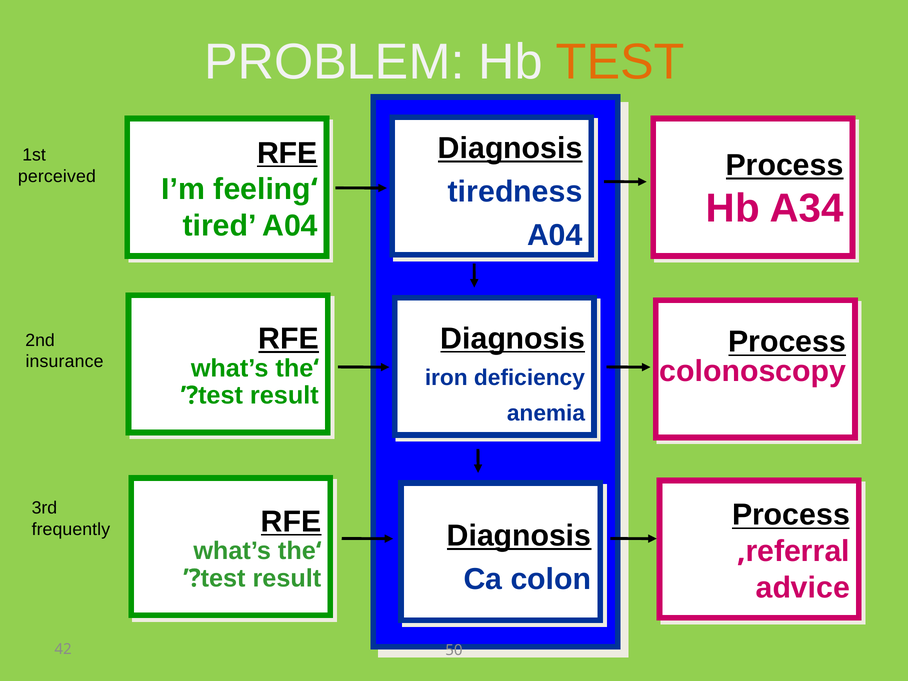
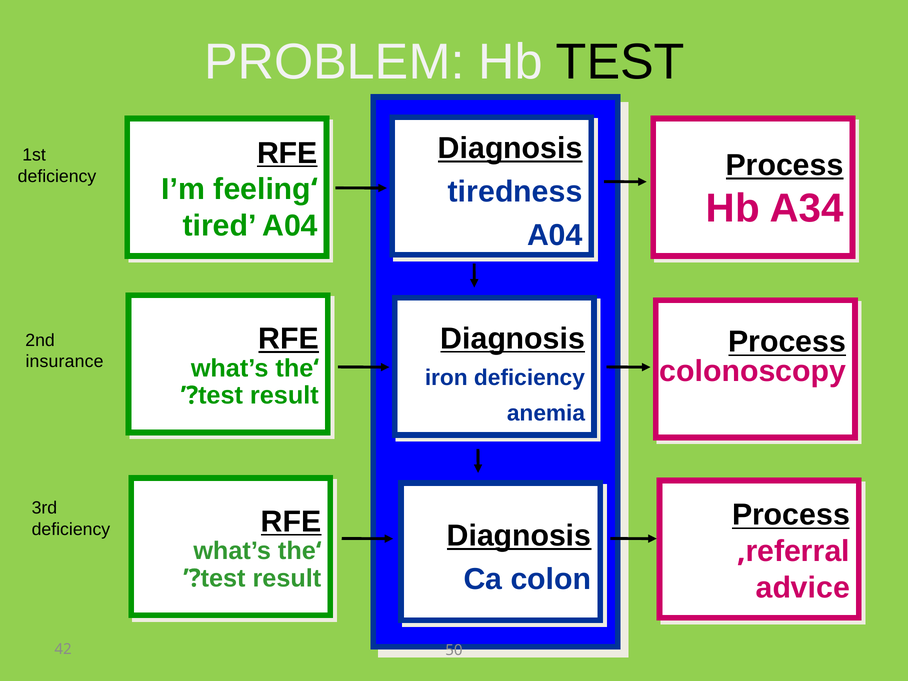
TEST colour: orange -> black (620, 62)
perceived: perceived -> deficiency (57, 176)
frequently: frequently -> deficiency (71, 529)
